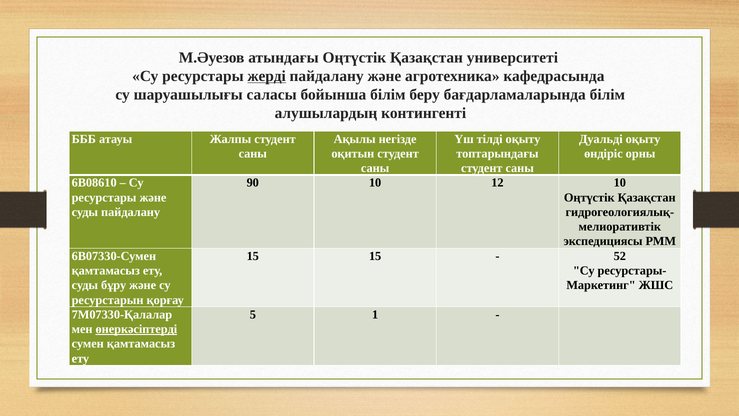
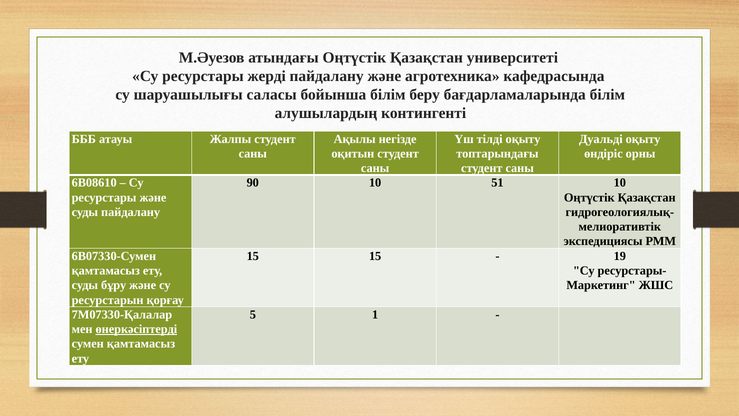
жерді underline: present -> none (267, 76)
12: 12 -> 51 (497, 183)
52: 52 -> 19 (620, 256)
